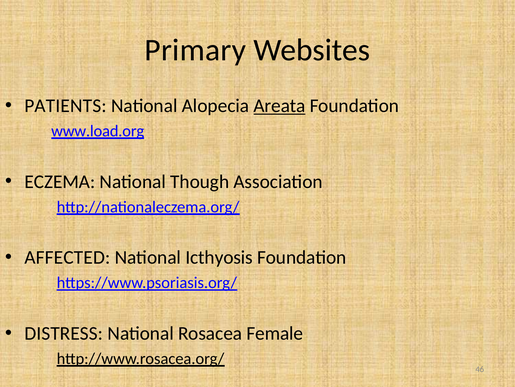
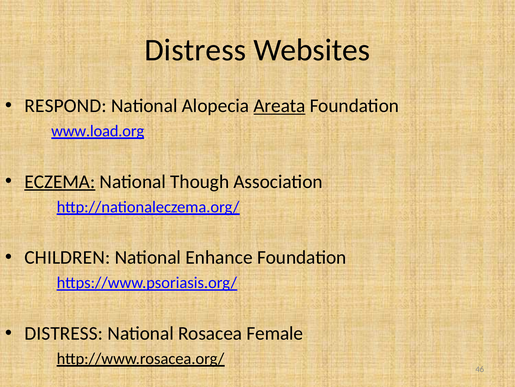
Primary: Primary -> Distress (195, 50)
PATIENTS: PATIENTS -> RESPOND (66, 106)
ECZEMA underline: none -> present (60, 181)
AFFECTED: AFFECTED -> CHILDREN (67, 257)
Icthyosis: Icthyosis -> Enhance (219, 257)
